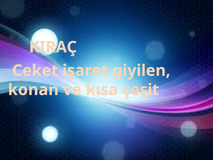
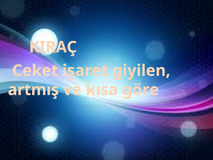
konan: konan -> artmış (33, 90)
çeşit: çeşit -> göre (141, 90)
